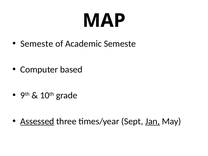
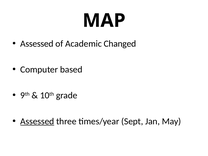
Semeste: Semeste -> Assessed (37, 44)
Academic Semeste: Semeste -> Changed (120, 44)
Jan underline: present -> none (153, 121)
